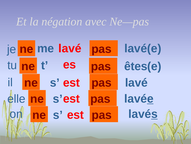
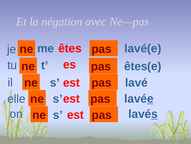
lavé: lavé -> êtes (70, 48)
